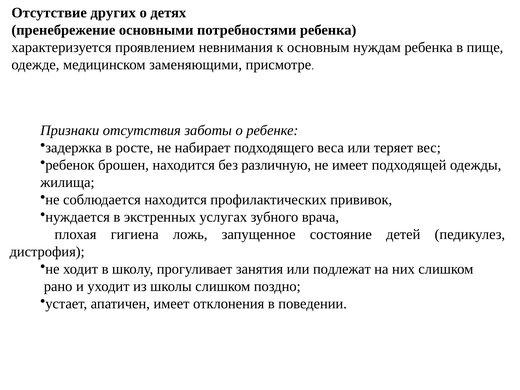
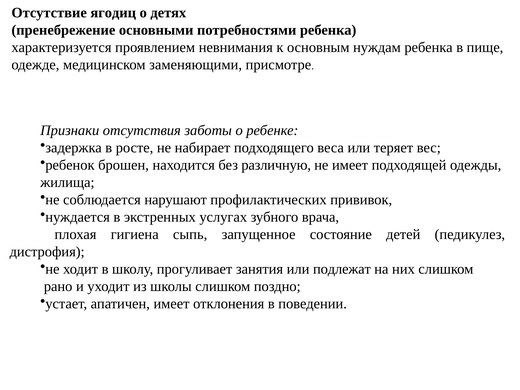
других: других -> ягодиц (113, 13)
соблюдается находится: находится -> нарушают (176, 200)
ложь: ложь -> сыпь (190, 234)
